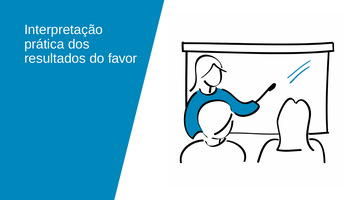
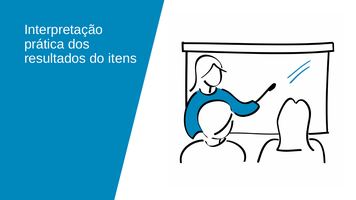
favor: favor -> itens (122, 59)
